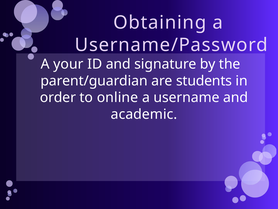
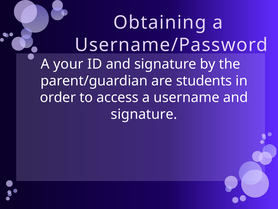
online: online -> access (118, 97)
academic: academic -> signature (144, 114)
